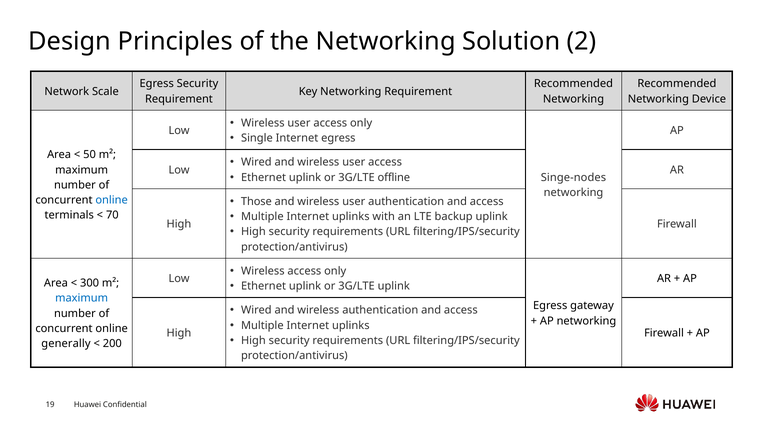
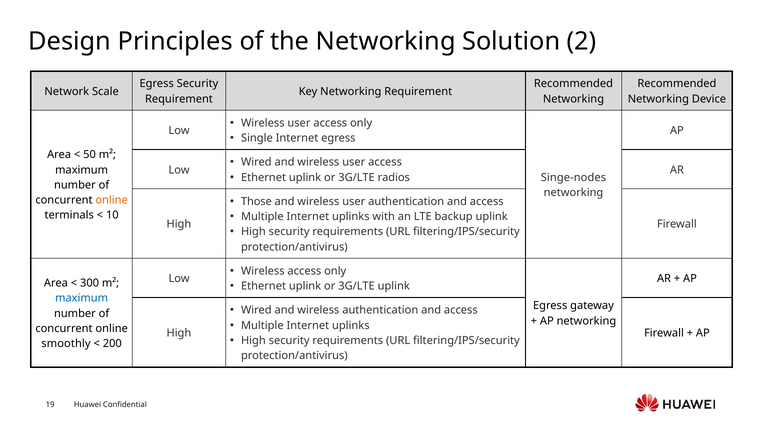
offline: offline -> radios (394, 177)
online colour: blue -> orange (112, 200)
70: 70 -> 10 (112, 215)
generally: generally -> smoothly (66, 343)
